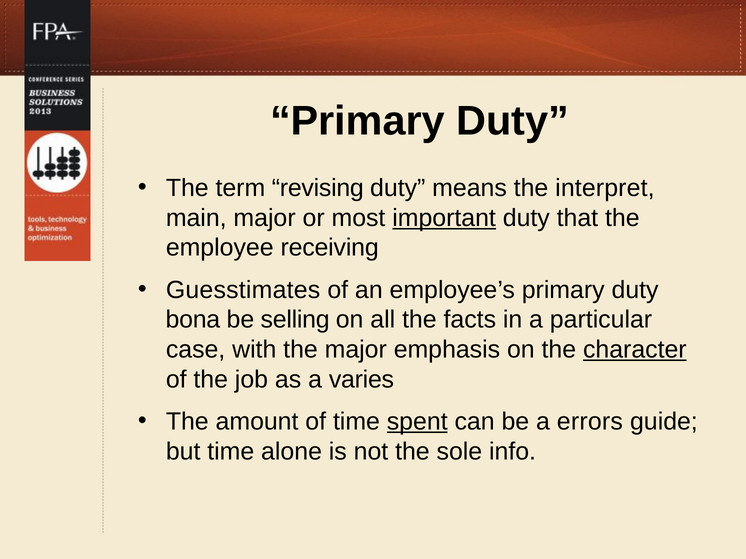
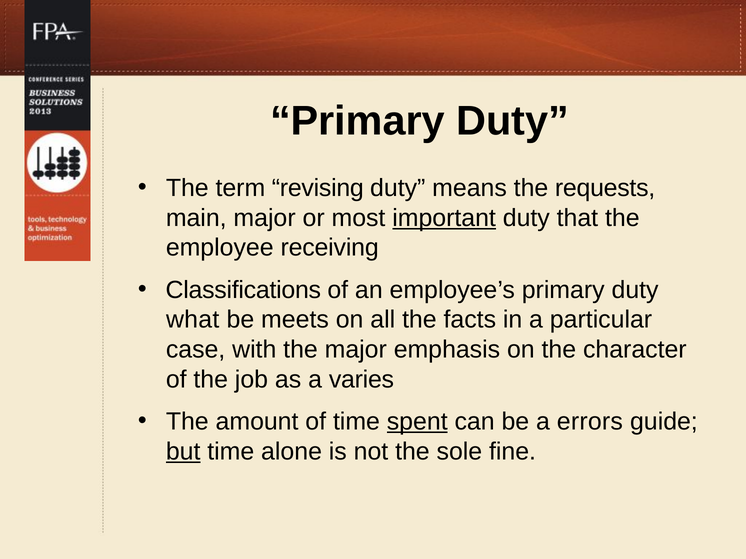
interpret: interpret -> requests (605, 188)
Guesstimates: Guesstimates -> Classifications (243, 290)
bona: bona -> what (193, 320)
selling: selling -> meets (295, 320)
character underline: present -> none (635, 350)
but underline: none -> present (183, 452)
info: info -> fine (513, 452)
